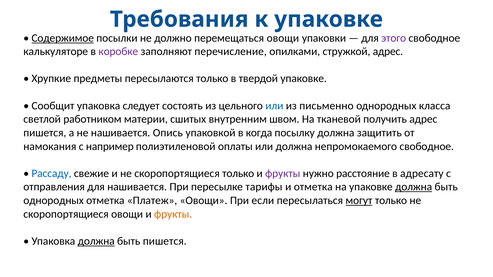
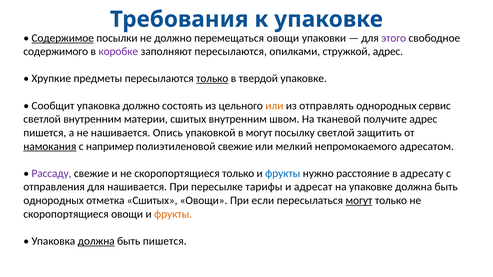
калькуляторе: калькуляторе -> содержимого (56, 52)
заполняют перечисление: перечисление -> пересылаются (231, 52)
только underline: none -> present (212, 79)
упаковка следует: следует -> должно (141, 106)
или colour: blue -> orange (274, 106)
письменно: письменно -> отправлять (326, 106)
класса: класса -> сервис (435, 106)
светлой работником: работником -> внутренним (92, 119)
получить: получить -> получите (385, 119)
в когда: когда -> могут (259, 133)
посылку должна: должна -> светлой (336, 133)
намокания underline: none -> present (50, 146)
полиэтиленовой оплаты: оплаты -> свежие (235, 146)
или должна: должна -> мелкий (294, 146)
непромокаемого свободное: свободное -> адресатом (427, 146)
Рассаду colour: blue -> purple (51, 174)
фрукты colour: purple -> blue (283, 174)
и отметка: отметка -> адресат (313, 187)
должна underline: present -> none (414, 187)
отметка Платеж: Платеж -> Сшитых (152, 201)
